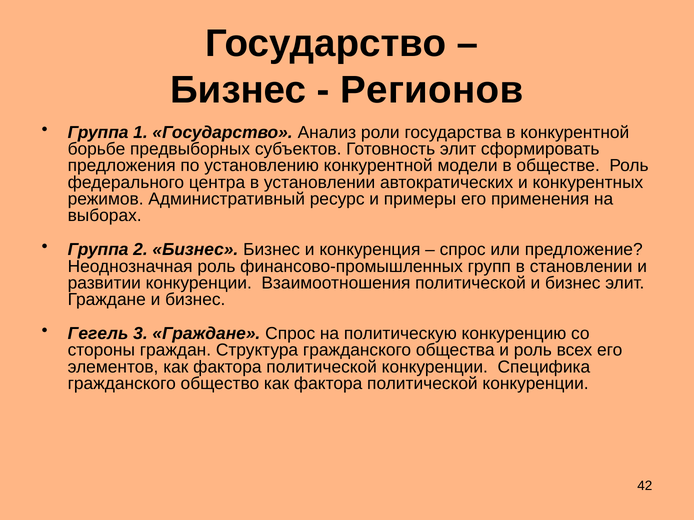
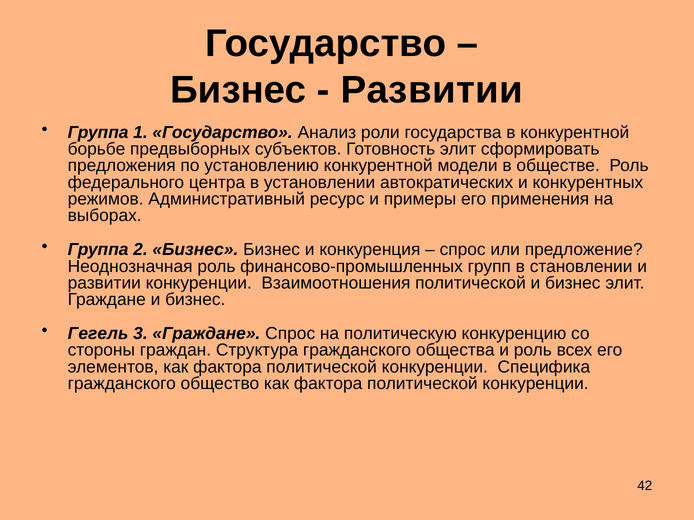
Регионов: Регионов -> Развитии (432, 90)
